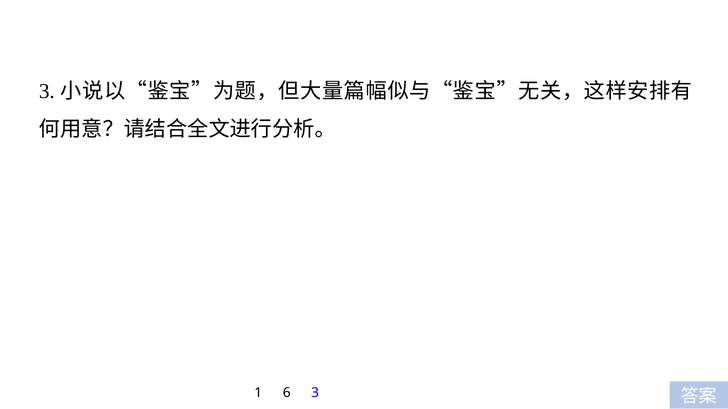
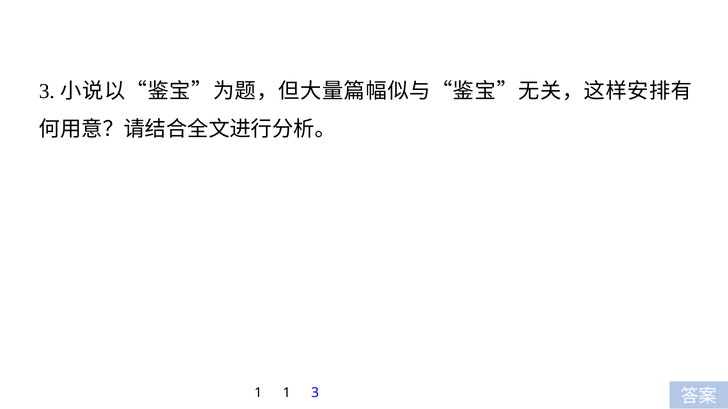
1 6: 6 -> 1 (287, 394)
